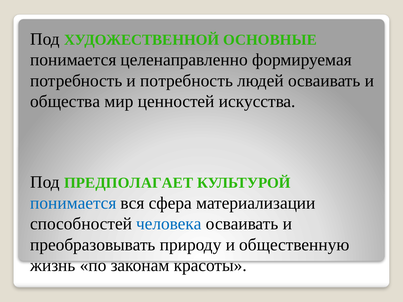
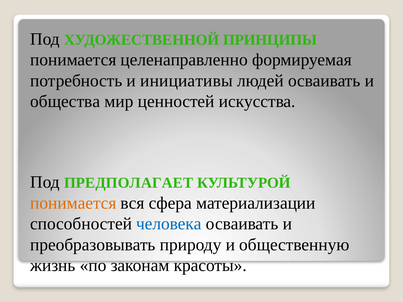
ОСНОВНЫЕ: ОСНОВНЫЕ -> ПРИНЦИПЫ (270, 40)
и потребность: потребность -> инициативы (187, 81)
понимается colour: blue -> orange (73, 203)
